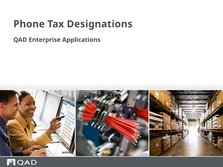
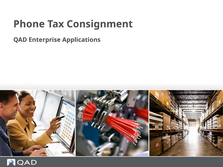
Designations: Designations -> Consignment (100, 24)
